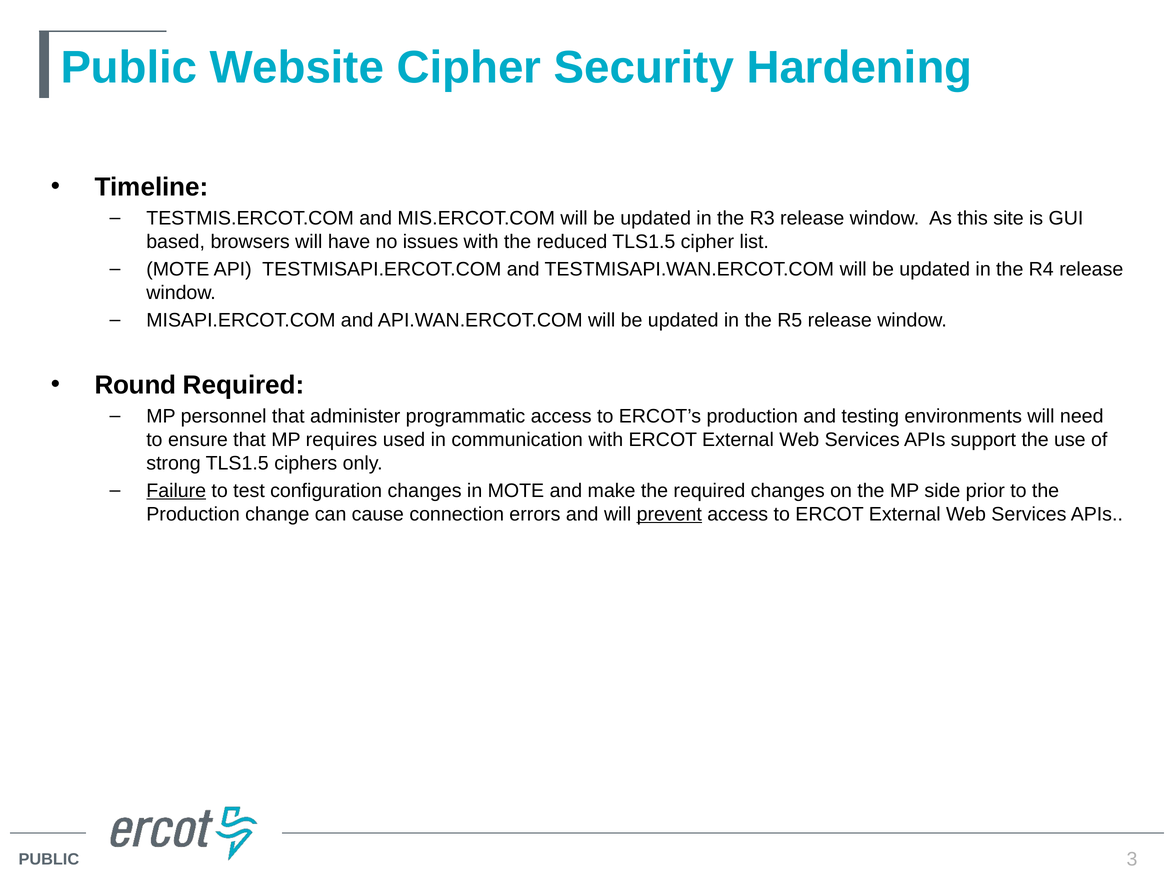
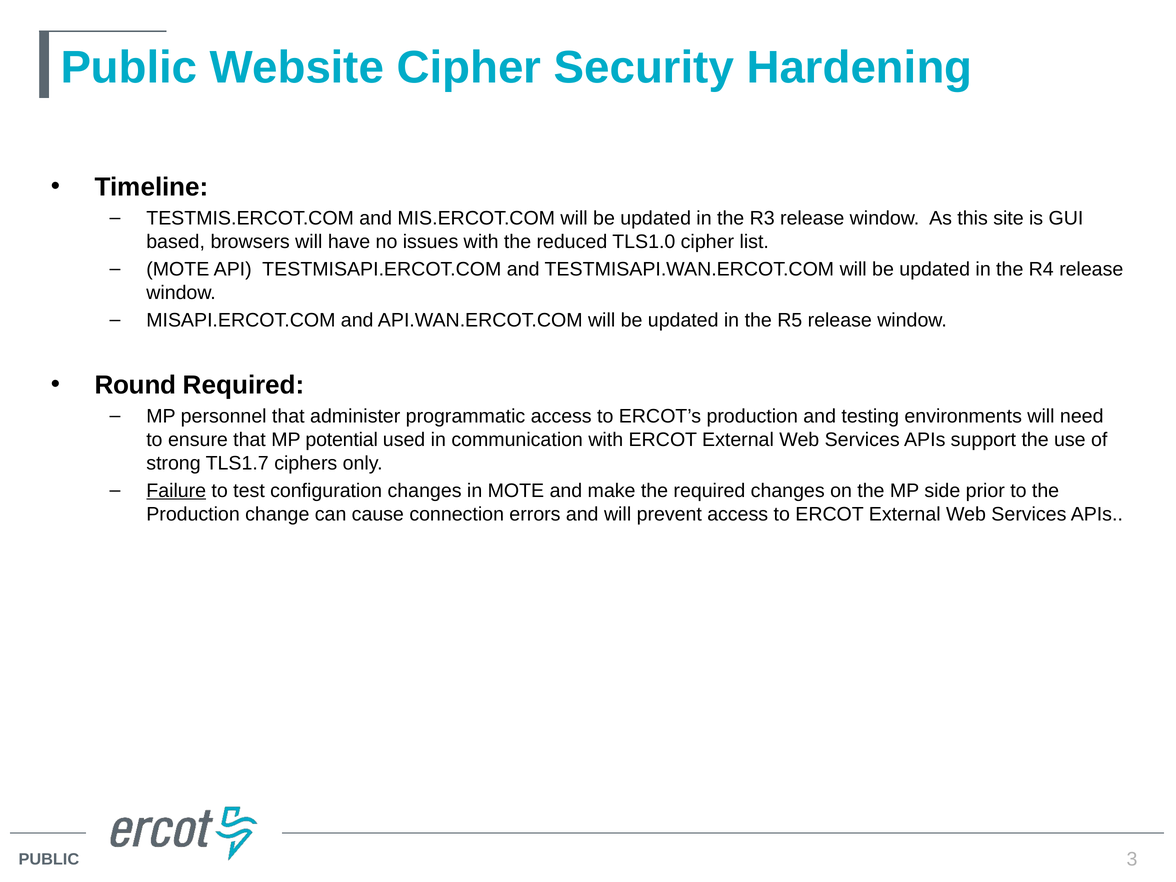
reduced TLS1.5: TLS1.5 -> TLS1.0 (644, 242)
requires: requires -> potential (342, 440)
strong TLS1.5: TLS1.5 -> TLS1.7 (237, 463)
prevent underline: present -> none (669, 514)
